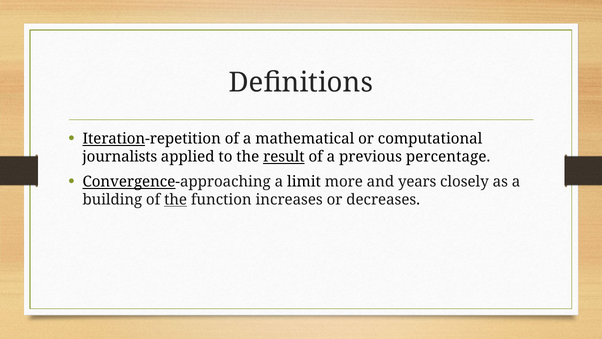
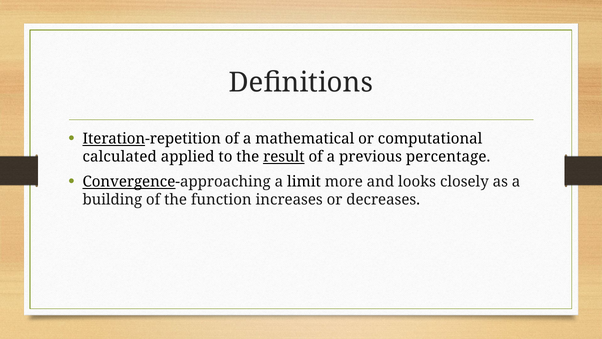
journalists: journalists -> calculated (120, 157)
years: years -> looks (417, 181)
the underline: present -> none (176, 200)
